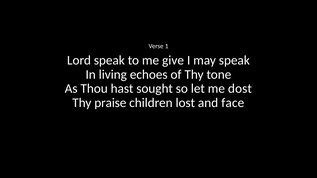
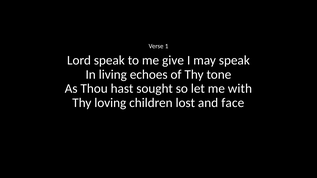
dost: dost -> with (240, 89)
praise: praise -> loving (110, 103)
